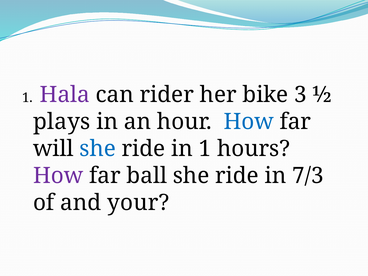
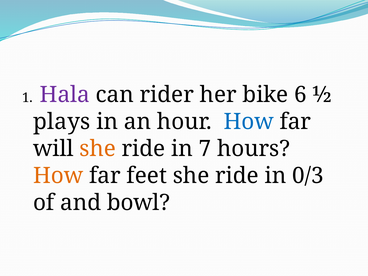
3: 3 -> 6 (300, 95)
she colour: blue -> orange (98, 149)
in 1: 1 -> 7 (205, 149)
How colour: purple -> orange (58, 176)
ball: ball -> feet (147, 176)
7/3: 7/3 -> 0/3 (308, 176)
your: your -> bowl (138, 203)
